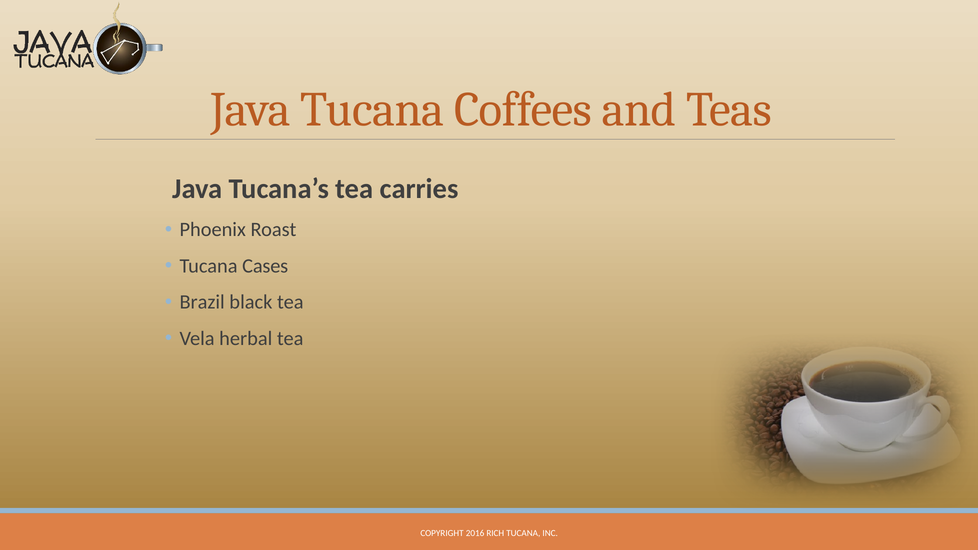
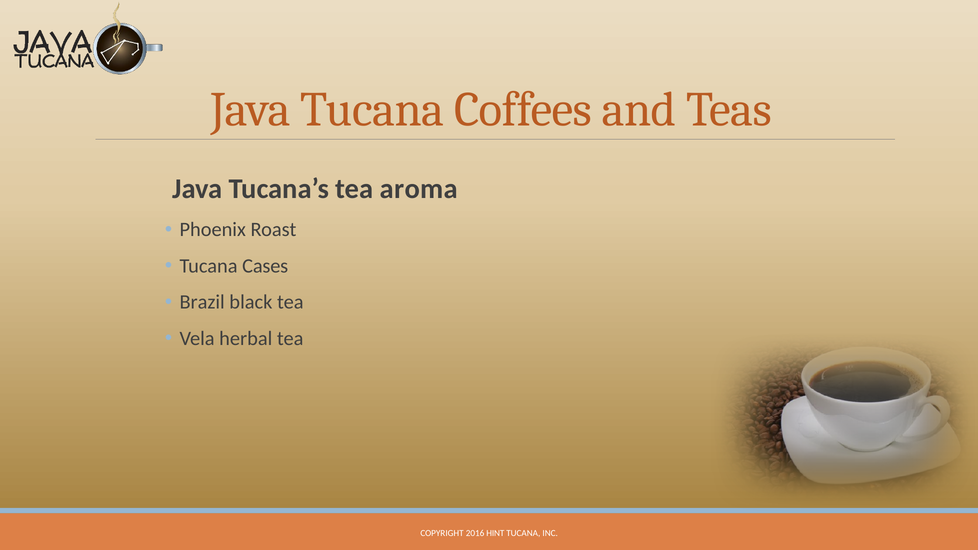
carries: carries -> aroma (419, 189)
RICH: RICH -> HINT (495, 533)
